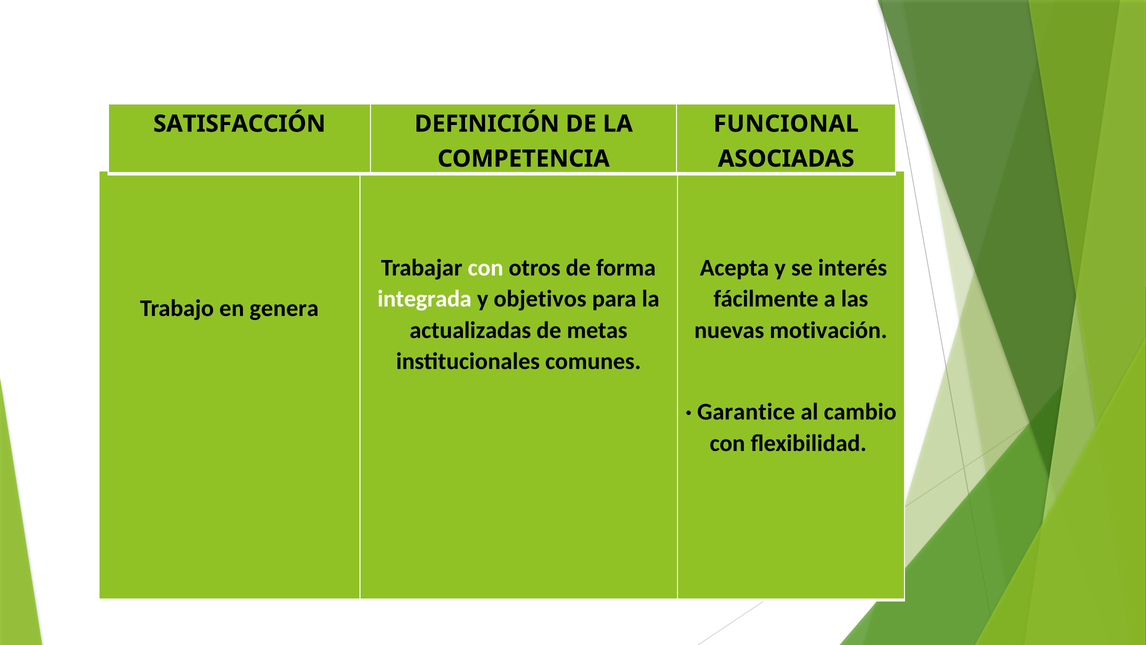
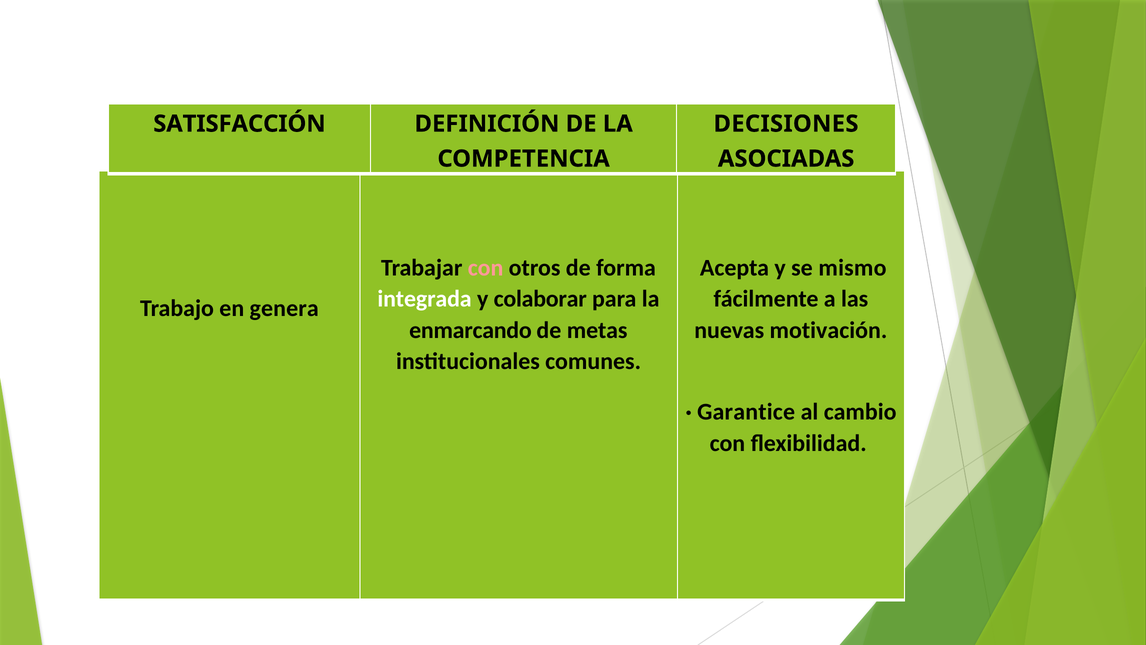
FUNCIONAL: FUNCIONAL -> DECISIONES (786, 124)
con colour: white -> pink (486, 267)
interés: interés -> mismo (852, 267)
objetivos: objetivos -> colaborar (540, 299)
actualizadas: actualizadas -> enmarcando (470, 330)
